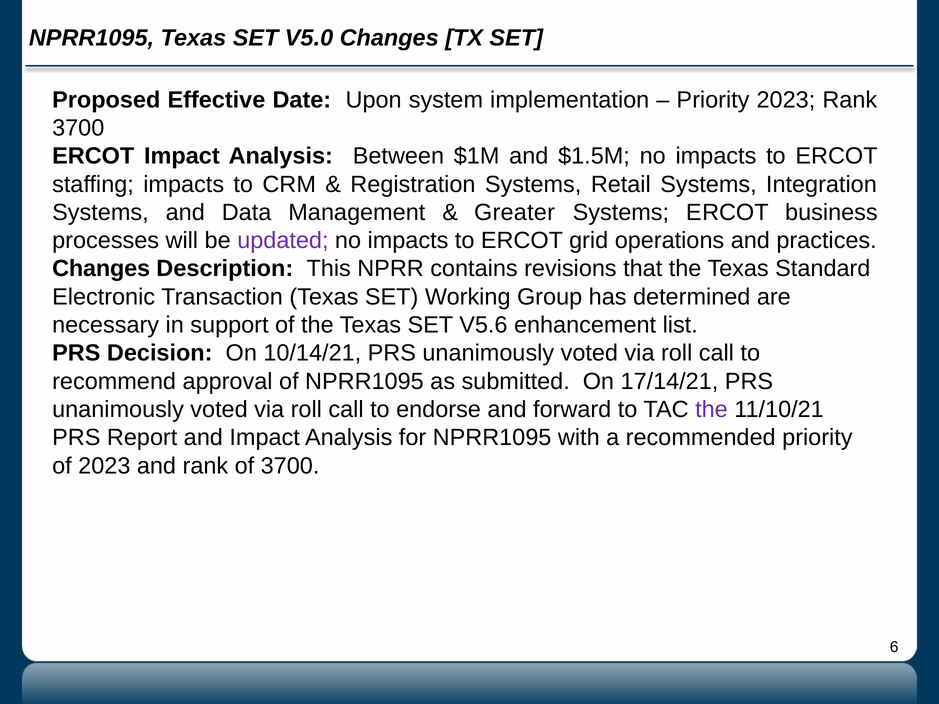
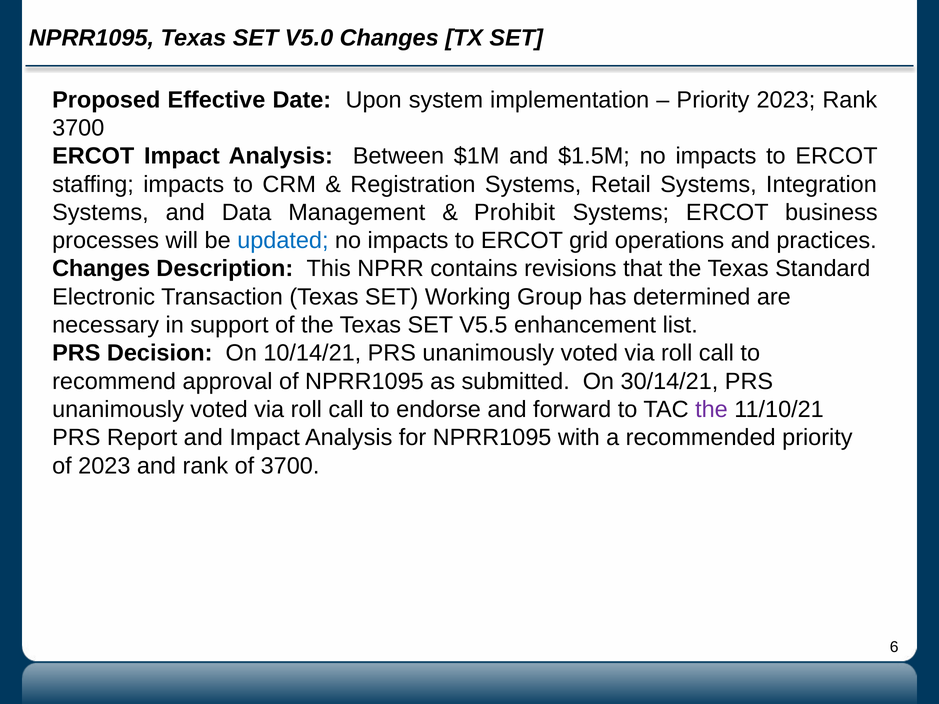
Greater: Greater -> Prohibit (515, 213)
updated colour: purple -> blue (283, 241)
V5.6: V5.6 -> V5.5 (483, 325)
17/14/21: 17/14/21 -> 30/14/21 (669, 382)
